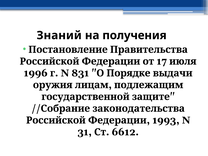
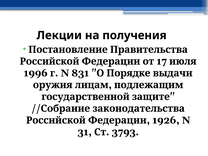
Знаний: Знаний -> Лекции (59, 35)
1993: 1993 -> 1926 (166, 120)
6612: 6612 -> 3793 (125, 132)
